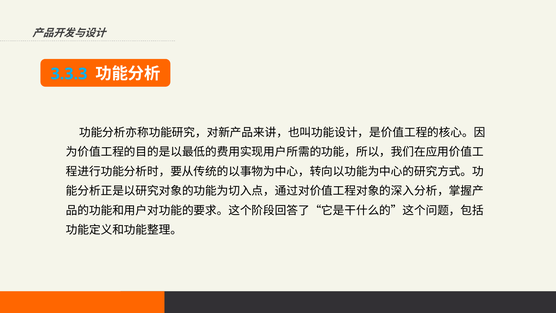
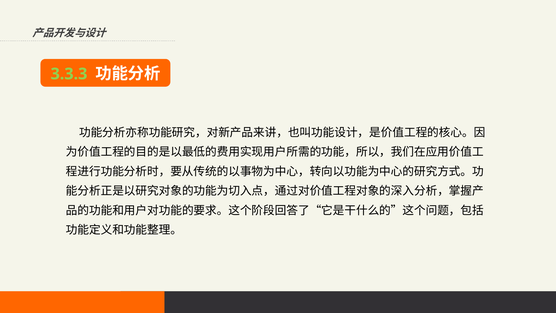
3.3.3 colour: light blue -> light green (69, 74)
